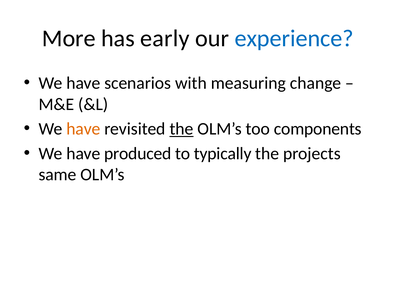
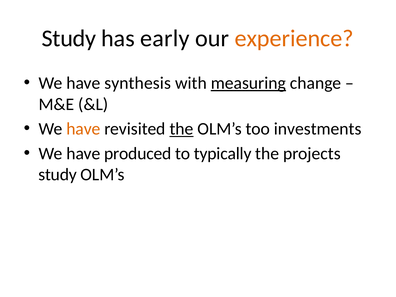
More: More -> Study (69, 38)
experience colour: blue -> orange (294, 38)
scenarios: scenarios -> synthesis (138, 83)
measuring underline: none -> present (248, 83)
components: components -> investments (318, 129)
same: same -> study (58, 175)
